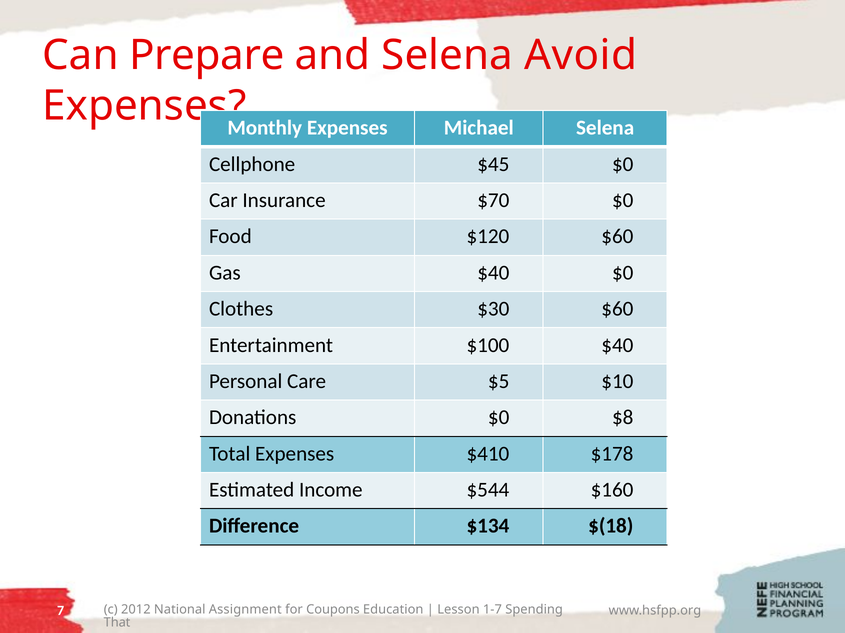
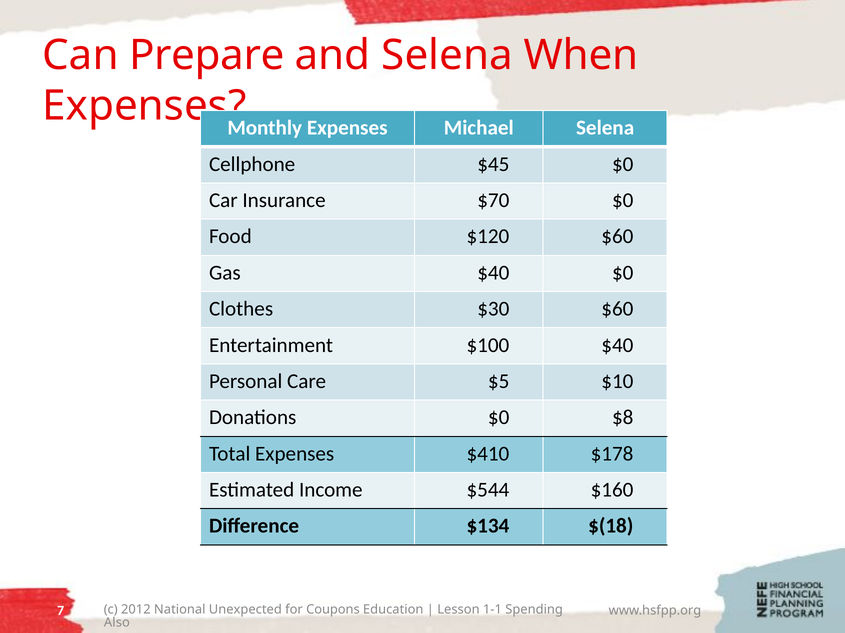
Avoid: Avoid -> When (581, 55)
Assignment: Assignment -> Unexpected (245, 610)
1-7: 1-7 -> 1-1 (492, 610)
That: That -> Also (117, 623)
